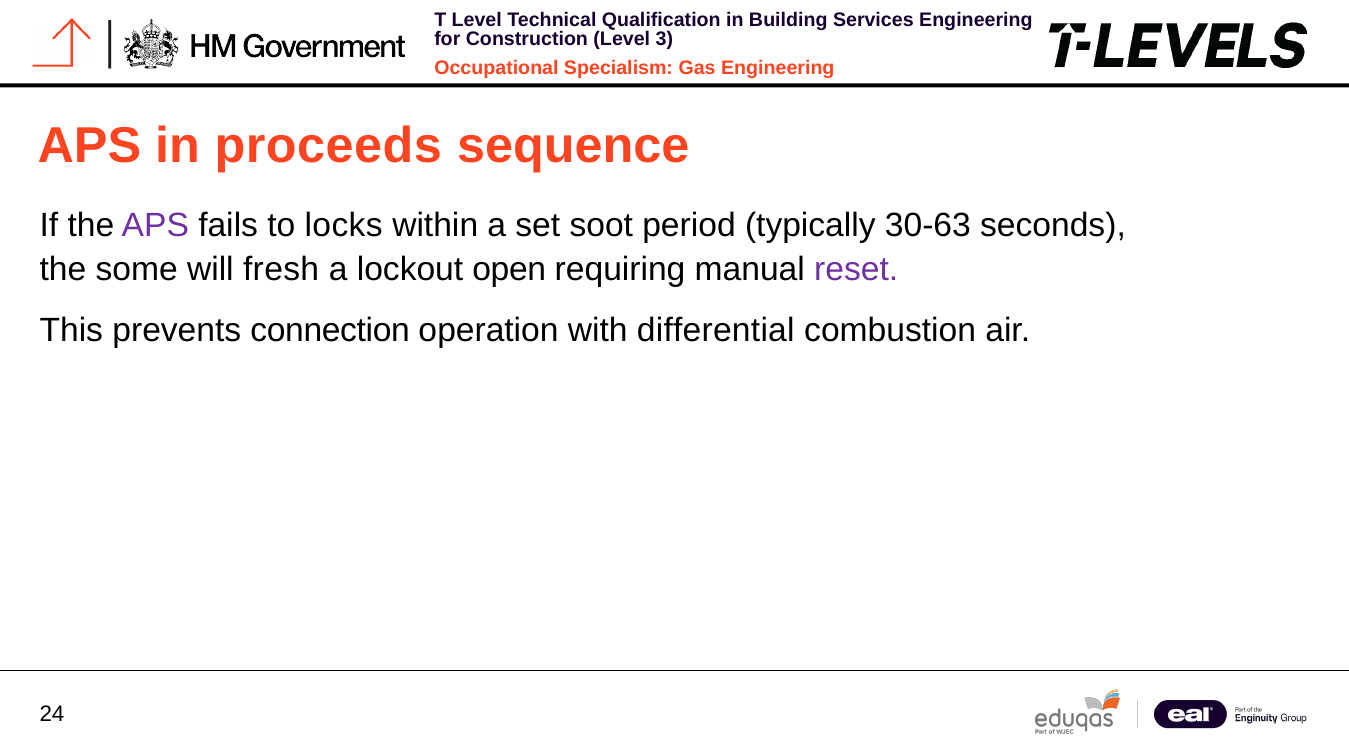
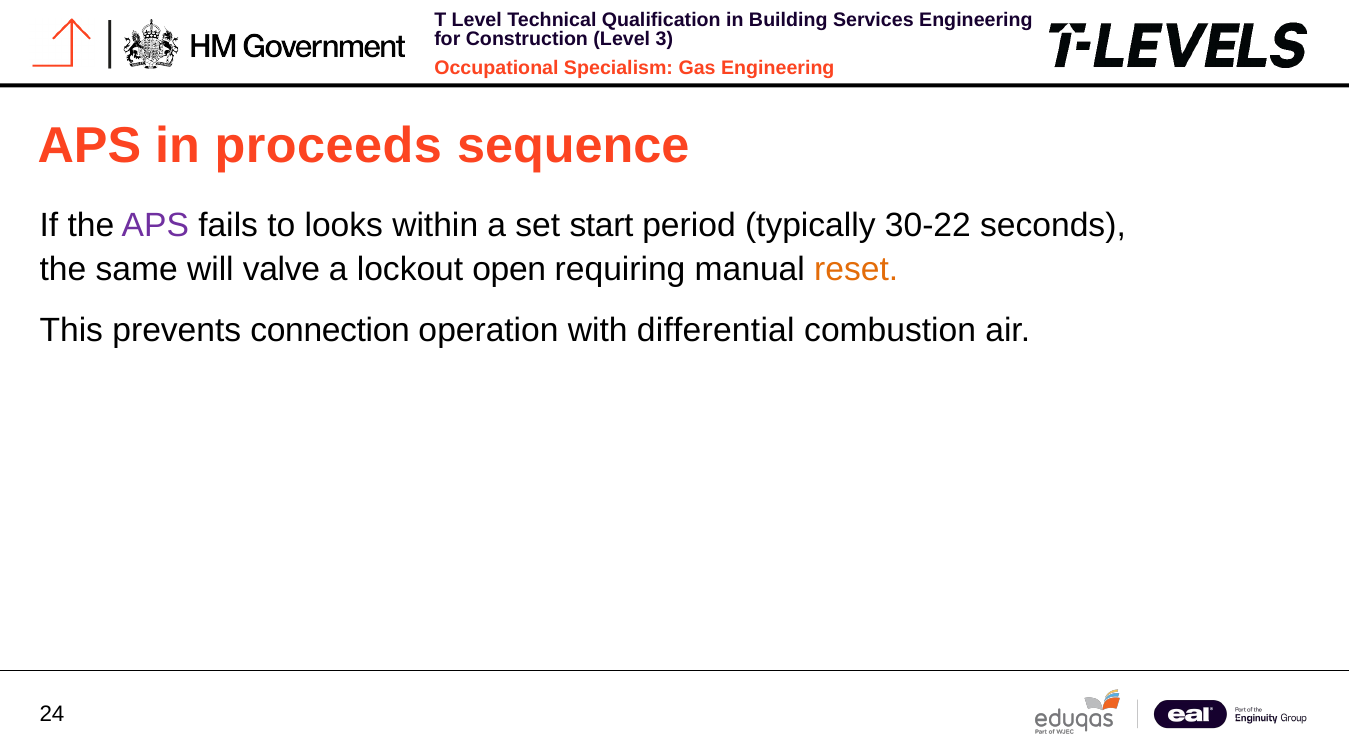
locks: locks -> looks (344, 225)
soot: soot -> start (601, 225)
30-63: 30-63 -> 30-22 (928, 225)
some: some -> same (137, 269)
fresh: fresh -> valve (281, 269)
reset colour: purple -> orange (856, 269)
